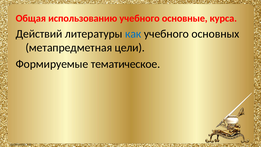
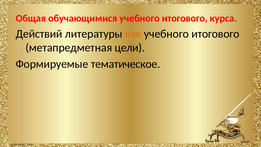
использованию: использованию -> обучающимися (83, 18)
основные: основные -> итогового (185, 18)
как colour: blue -> orange (133, 34)
основных: основных -> итогового (215, 34)
